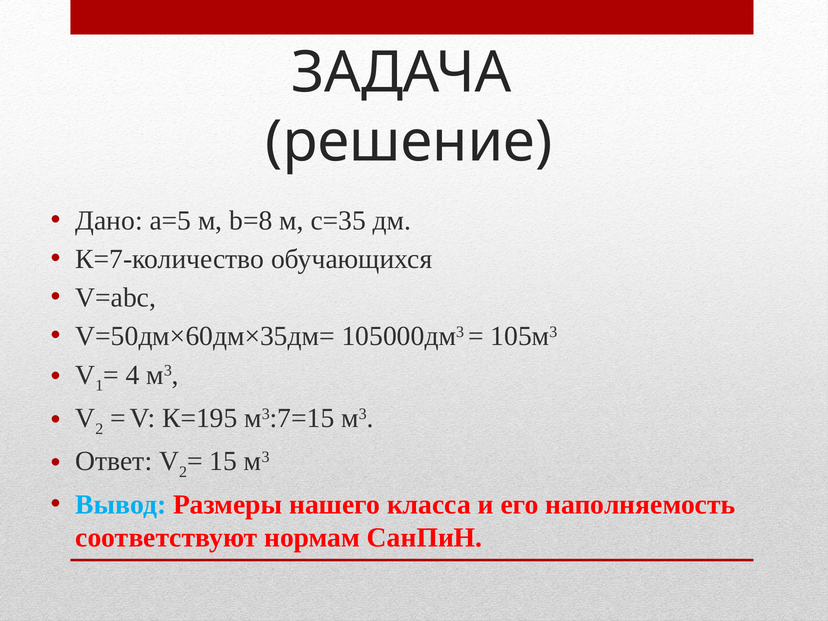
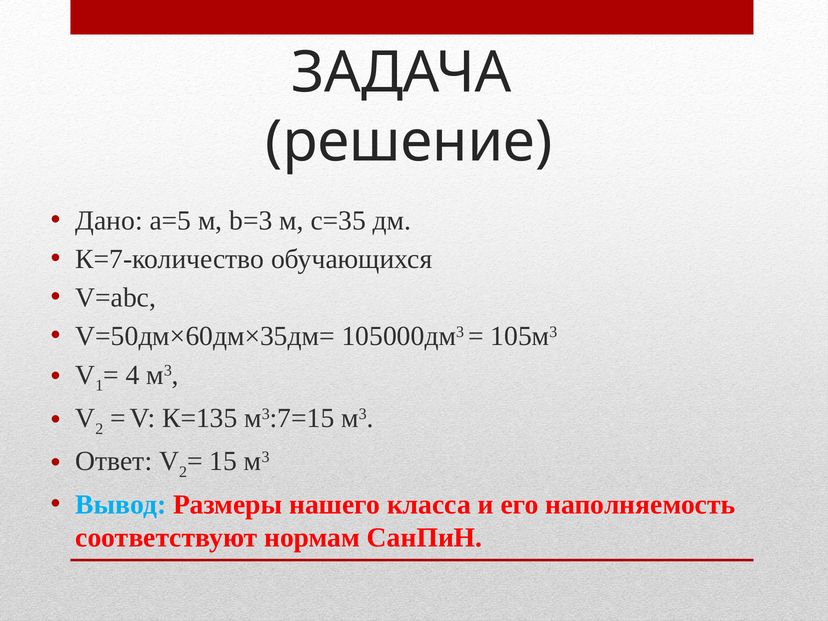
b=8: b=8 -> b=3 (251, 220)
К=195: К=195 -> К=135 (200, 418)
